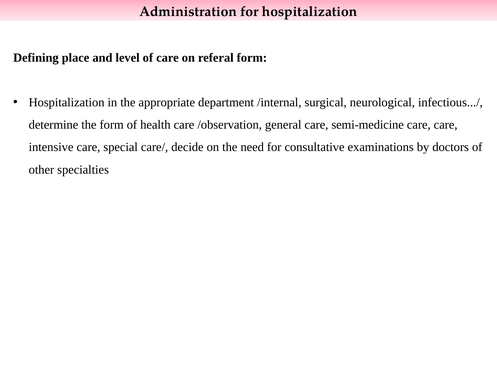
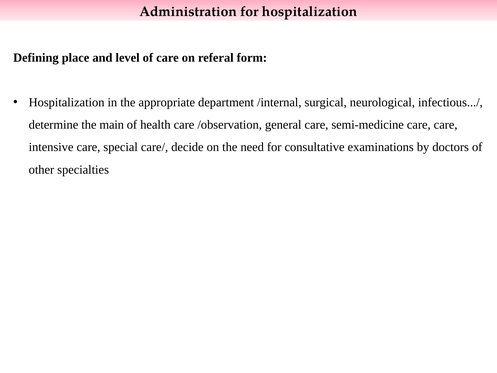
the form: form -> main (112, 125)
